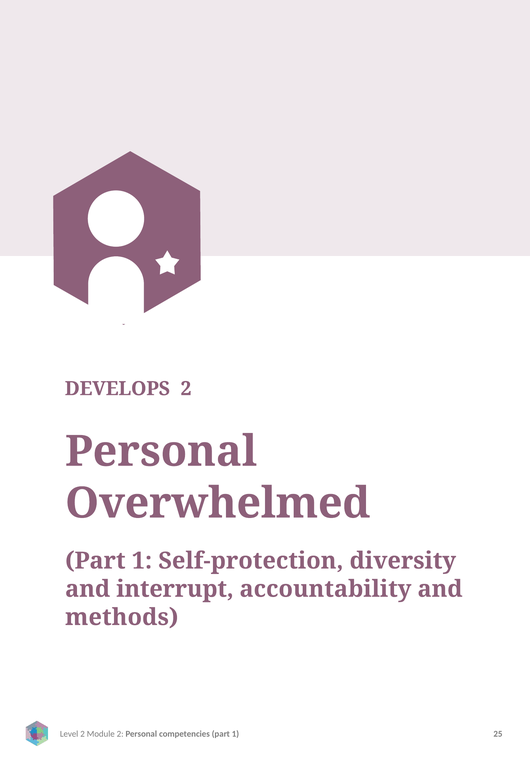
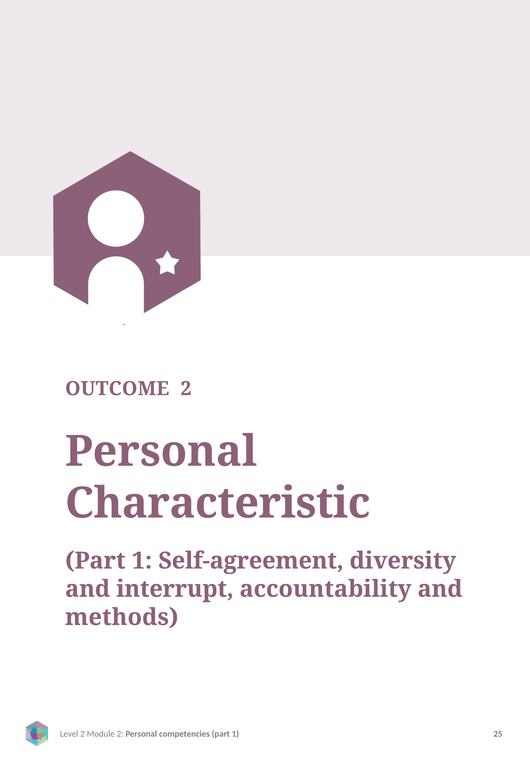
DEVELOPS: DEVELOPS -> OUTCOME (117, 389)
Overwhelmed: Overwhelmed -> Characteristic (218, 504)
Self-protection: Self-protection -> Self-agreement (251, 561)
